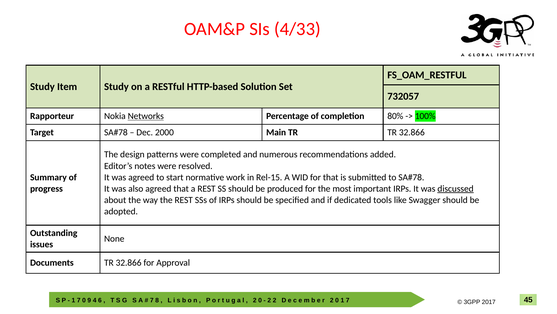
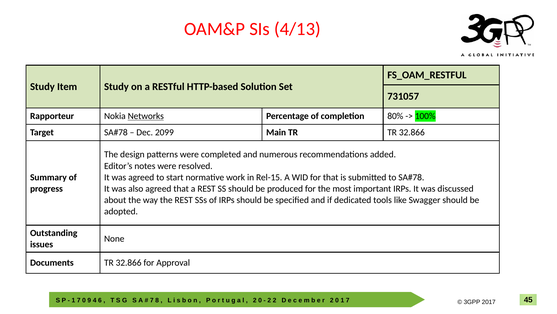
4/33: 4/33 -> 4/13 (297, 29)
732057: 732057 -> 731057 (403, 96)
2000: 2000 -> 2099 (164, 132)
discussed underline: present -> none (456, 188)
